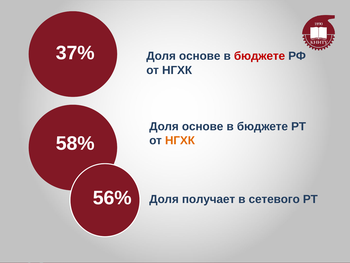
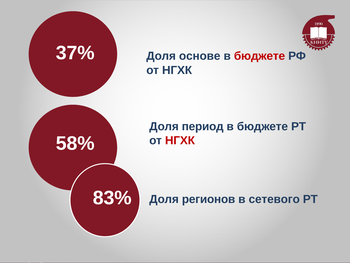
основе: основе -> период (203, 126)
НГХК colour: orange -> red (180, 140)
56%: 56% -> 83% (112, 198)
получает: получает -> регионов (209, 199)
